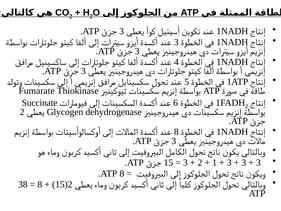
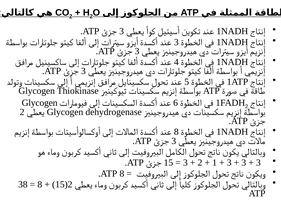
Fumarate: Fumarate -> Glycogen (37, 91)
Succinate: Succinate -> Glycogen (40, 103)
